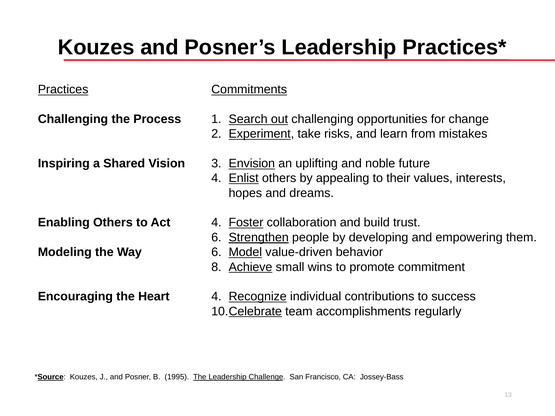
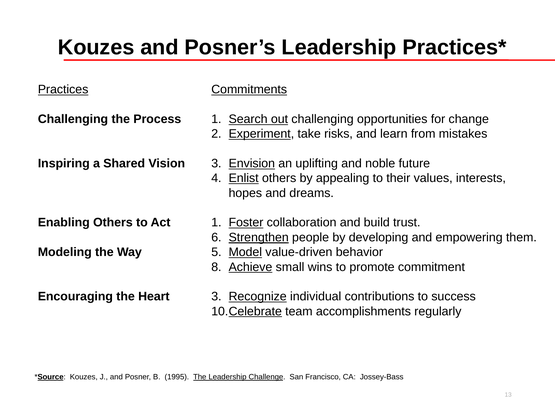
Act 4: 4 -> 1 (216, 223)
Way 6: 6 -> 5 (216, 252)
Heart 4: 4 -> 3 (216, 297)
